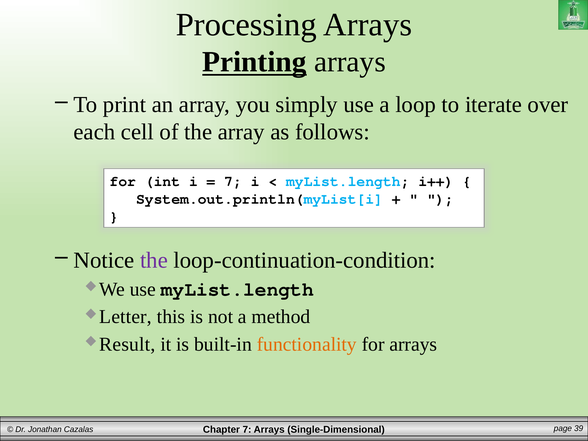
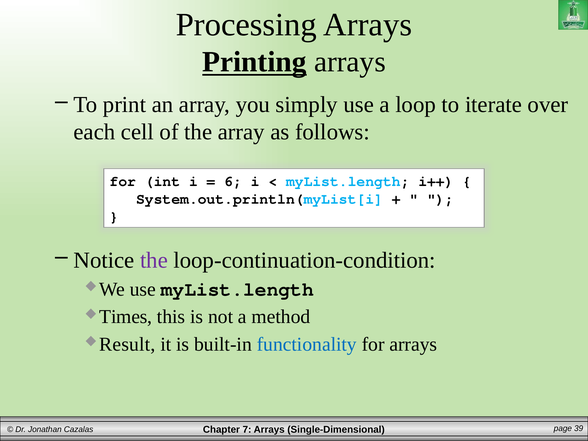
7: 7 -> 6 (233, 181)
Letter: Letter -> Times (126, 317)
functionality colour: orange -> blue (307, 344)
